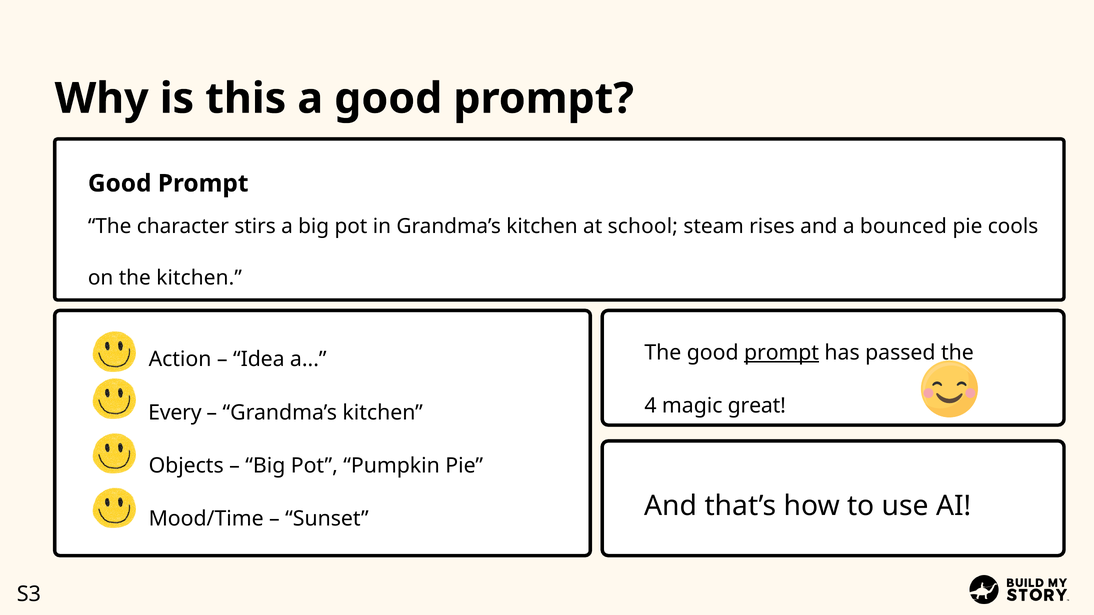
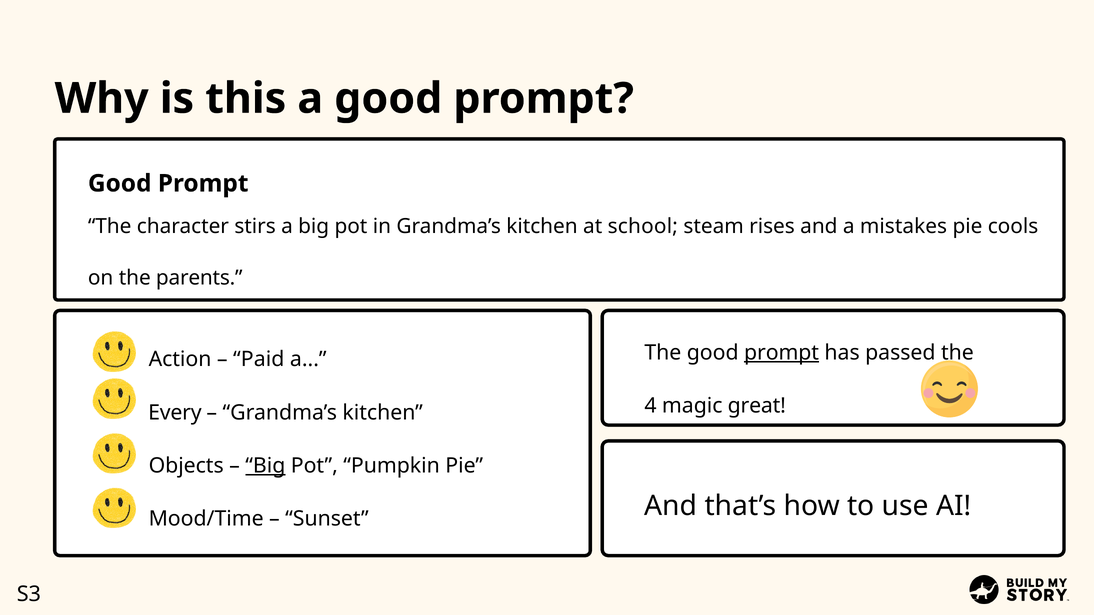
bounced: bounced -> mistakes (904, 226)
the kitchen: kitchen -> parents (199, 278)
Idea: Idea -> Paid (259, 360)
Big underline: none -> present (265, 466)
